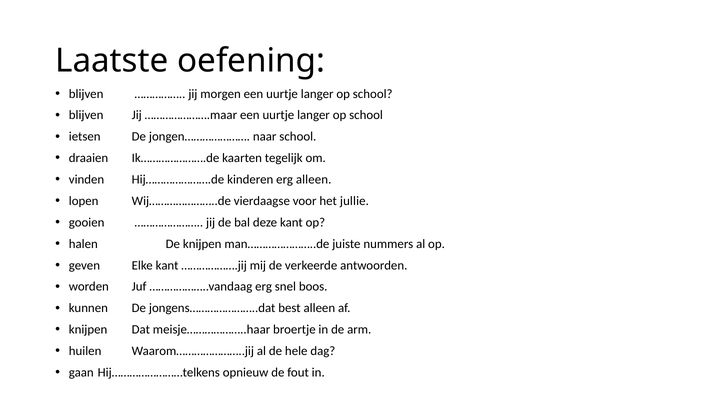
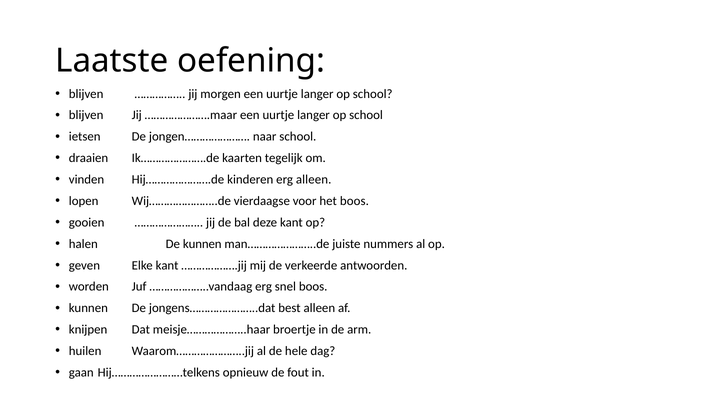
het jullie: jullie -> boos (354, 201)
De knijpen: knijpen -> kunnen (202, 244)
